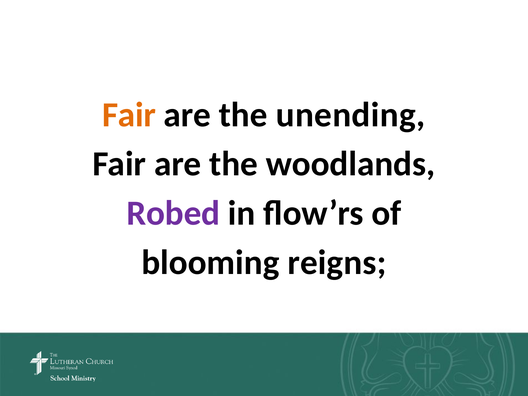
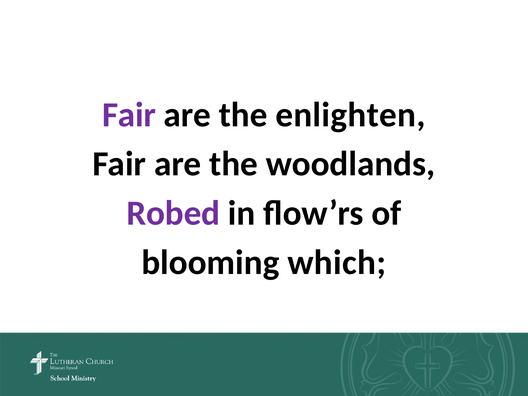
Fair colour: orange -> purple (129, 115)
unending: unending -> enlighten (350, 115)
reigns: reigns -> which (337, 263)
